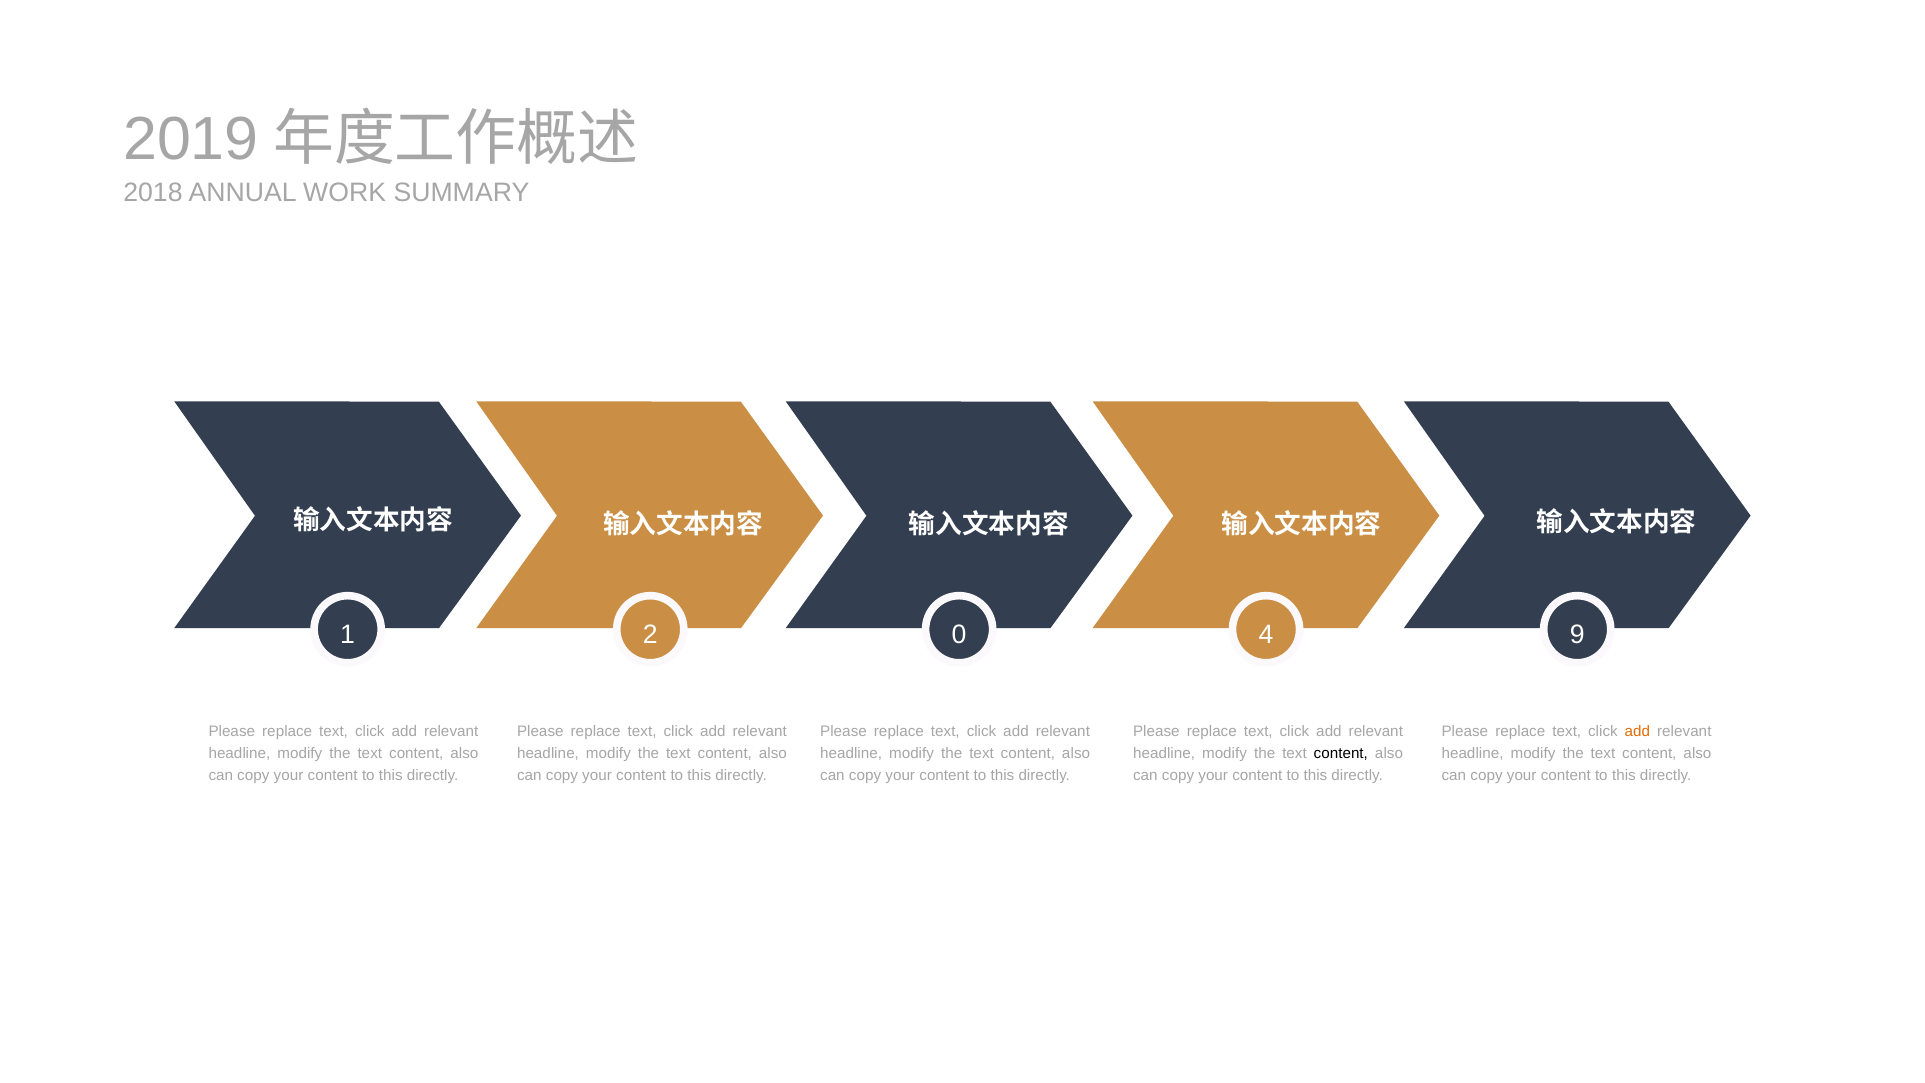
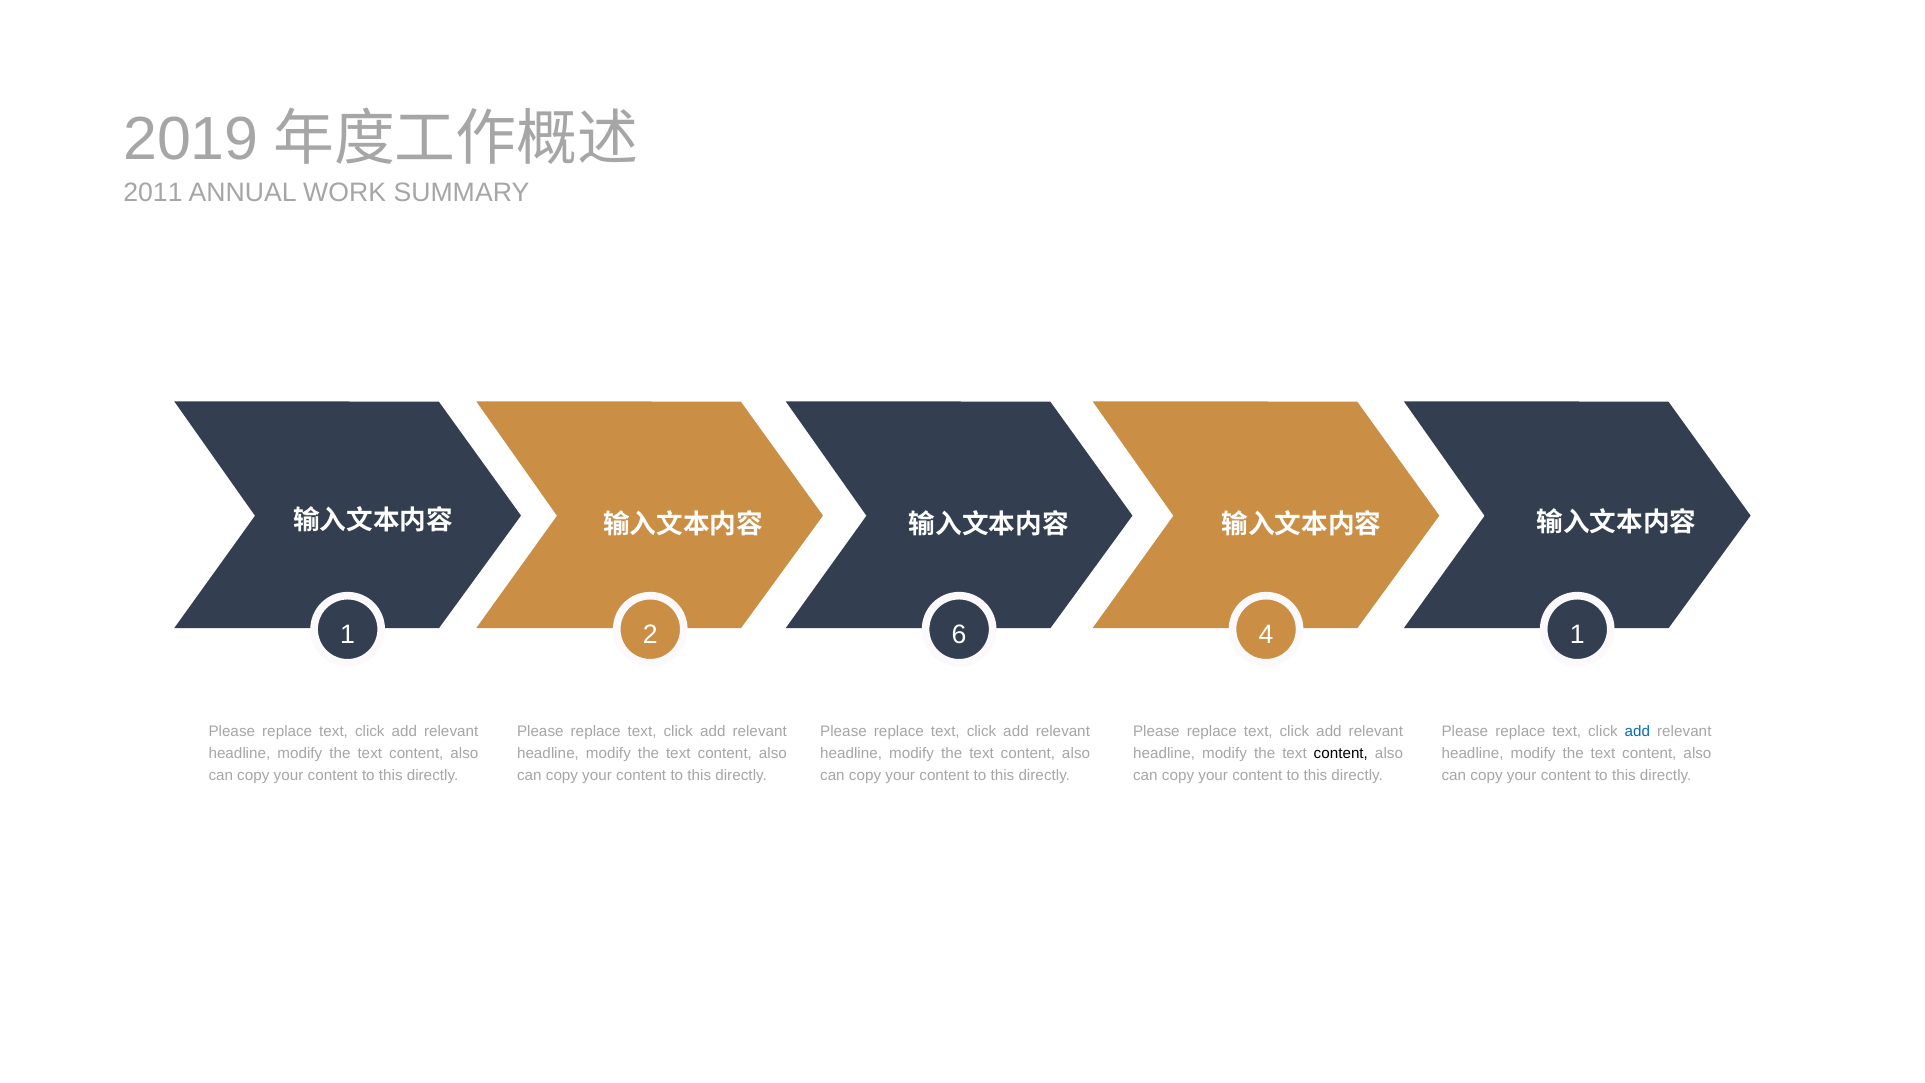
2018: 2018 -> 2011 (153, 193)
0: 0 -> 6 (959, 634)
4 9: 9 -> 1 (1577, 634)
add colour: orange -> blue (1637, 731)
